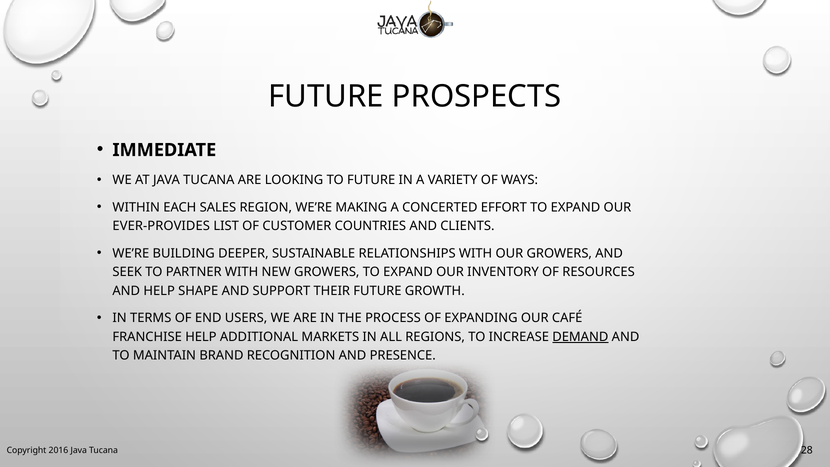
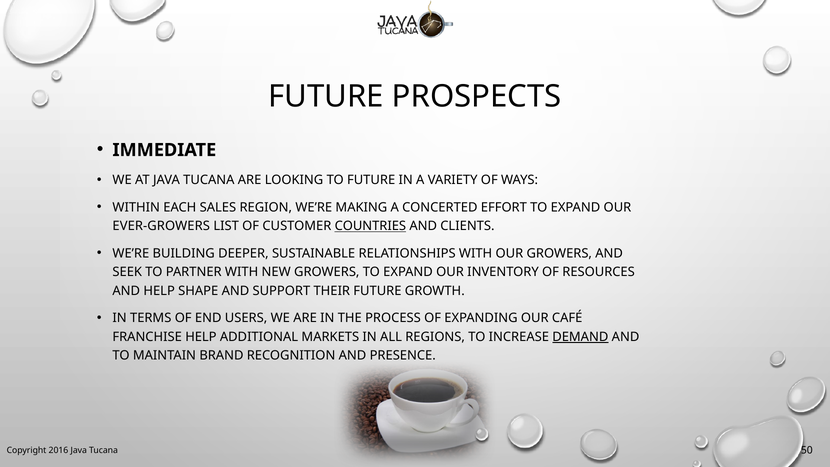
EVER-PROVIDES: EVER-PROVIDES -> EVER-GROWERS (161, 226)
COUNTRIES underline: none -> present (370, 226)
28: 28 -> 50 (807, 450)
